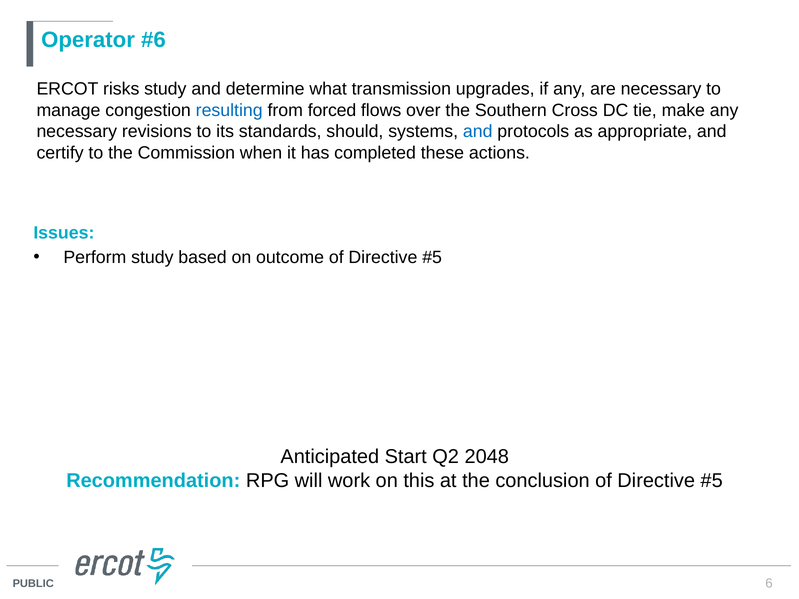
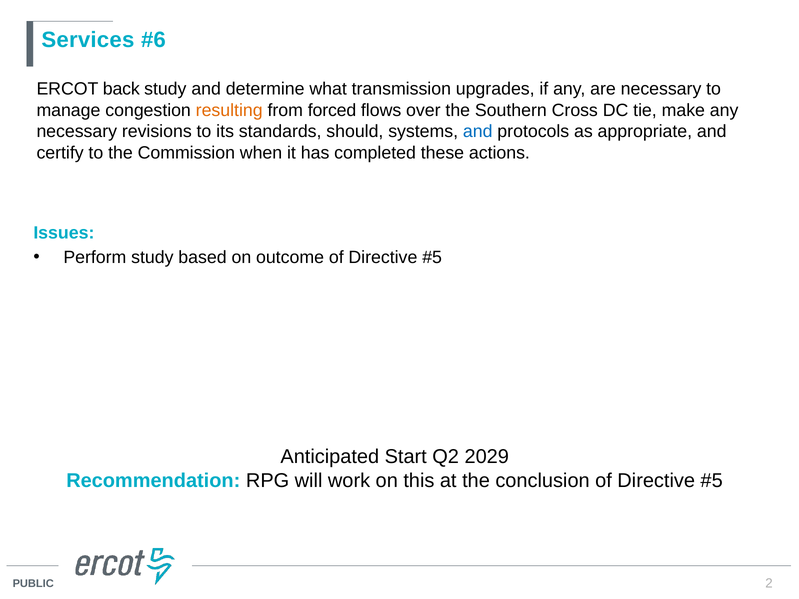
Operator: Operator -> Services (88, 40)
risks: risks -> back (121, 89)
resulting colour: blue -> orange (229, 110)
2048: 2048 -> 2029 (487, 457)
6: 6 -> 2 (769, 584)
